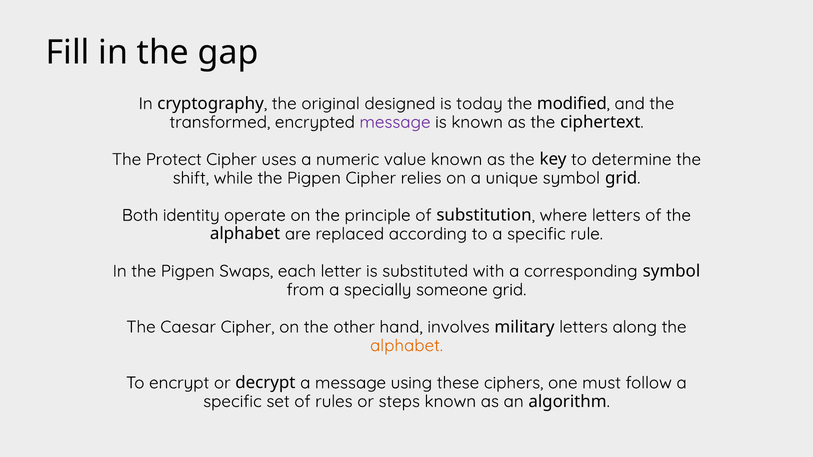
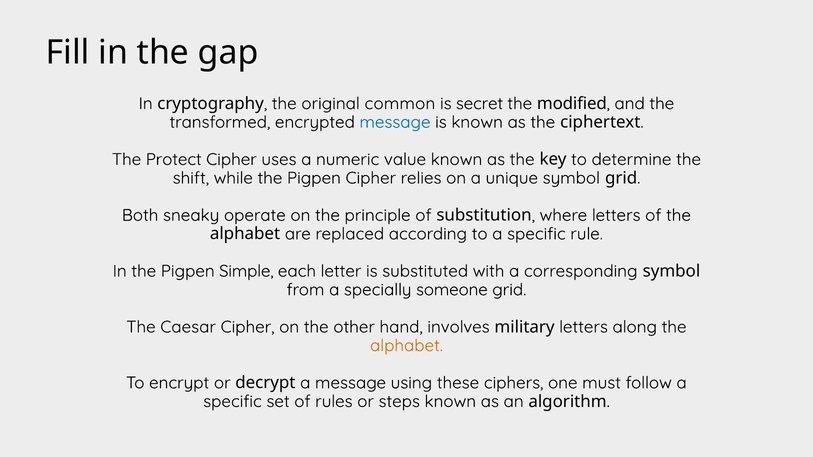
designed: designed -> common (400, 104)
today: today -> secret (480, 104)
message colour: purple -> blue (395, 122)
identity: identity -> sneaky (191, 215)
Swaps: Swaps -> Simple (246, 271)
